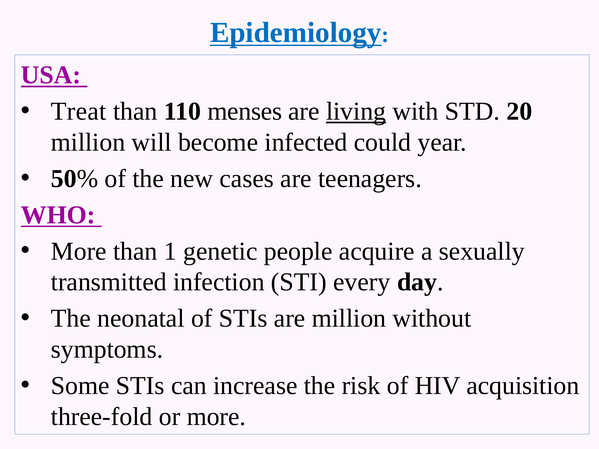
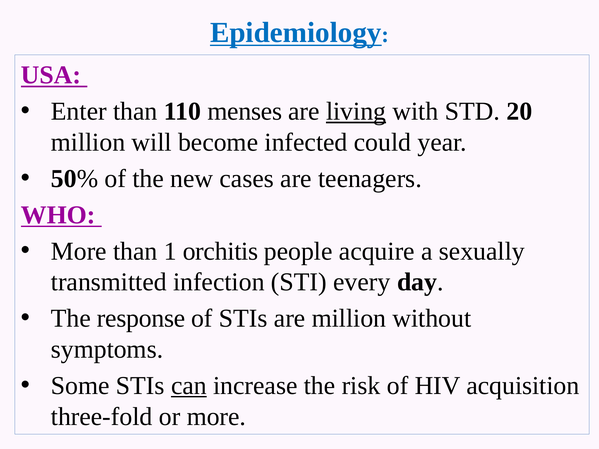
Treat: Treat -> Enter (79, 111)
genetic: genetic -> orchitis (220, 251)
neonatal: neonatal -> response (141, 319)
can underline: none -> present (189, 386)
